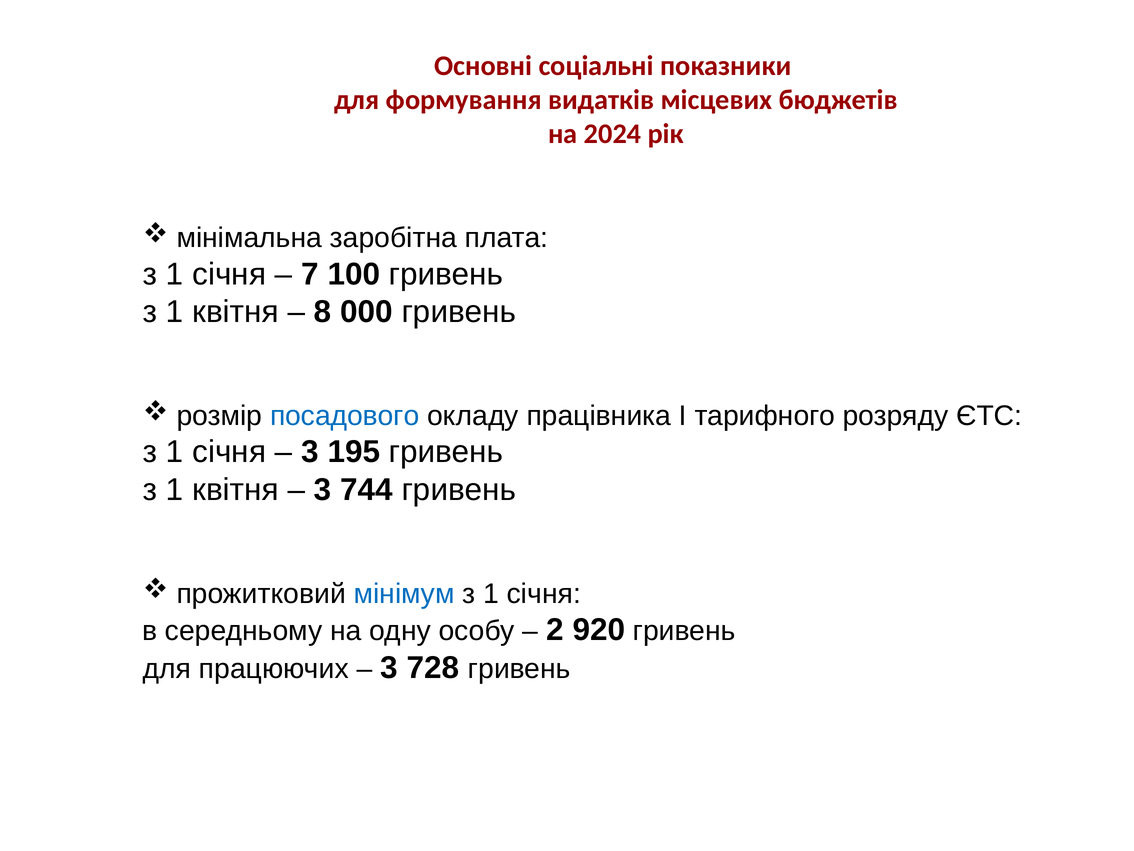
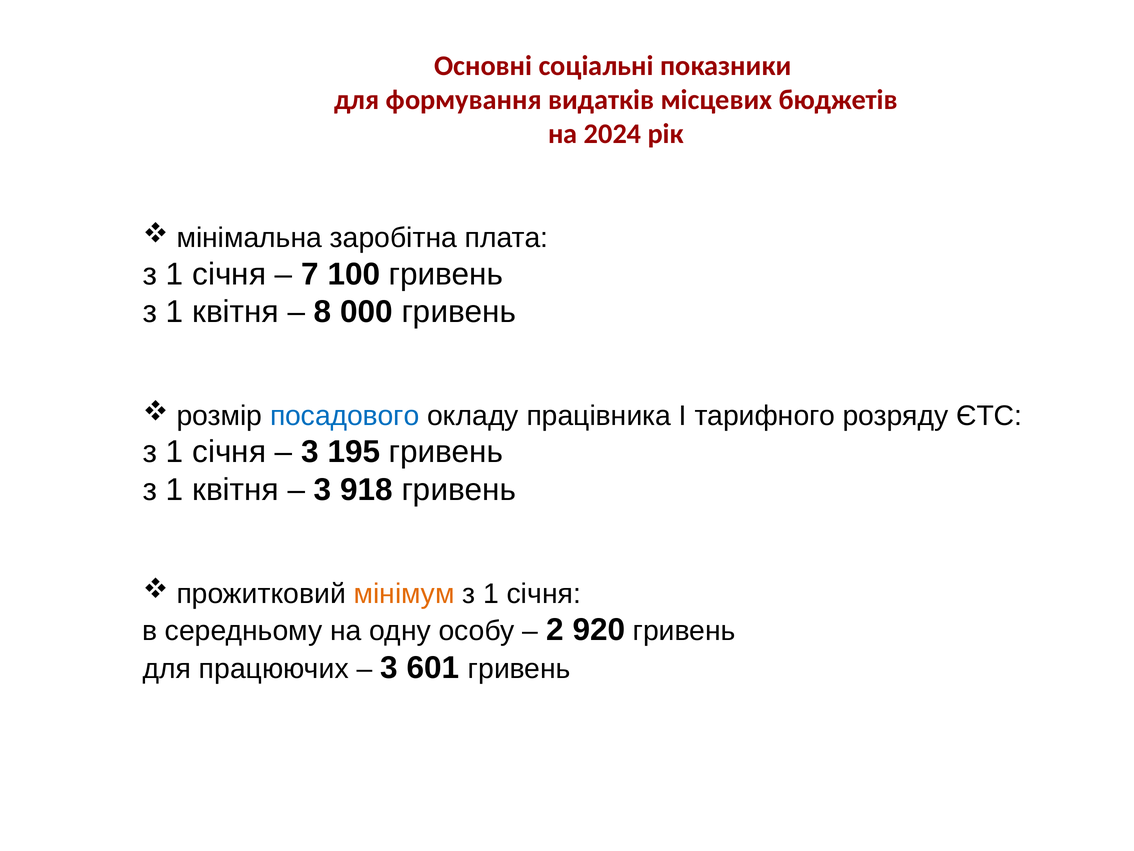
744: 744 -> 918 (366, 490)
мінімум colour: blue -> orange (404, 593)
728: 728 -> 601 (433, 667)
